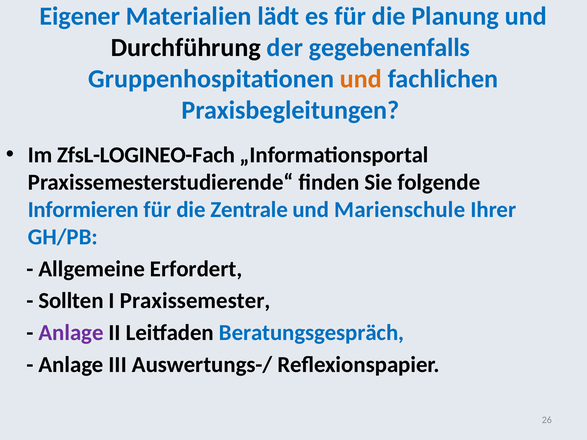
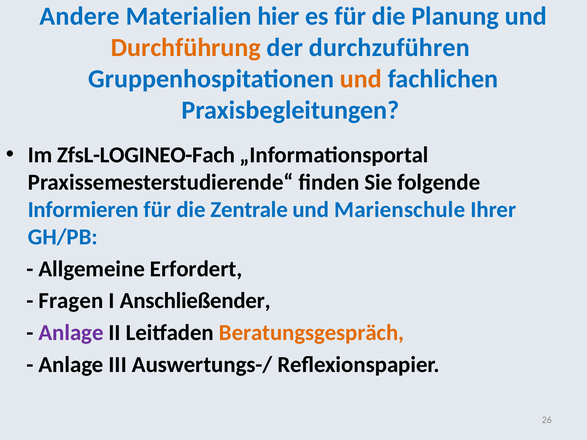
Eigener: Eigener -> Andere (80, 16)
lädt: lädt -> hier (278, 16)
Durchführung colour: black -> orange (186, 48)
gegebenenfalls: gegebenenfalls -> durchzuführen (389, 48)
Sollten: Sollten -> Fragen (71, 301)
Praxissemester: Praxissemester -> Anschließender (195, 301)
Beratungsgespräch colour: blue -> orange (312, 333)
